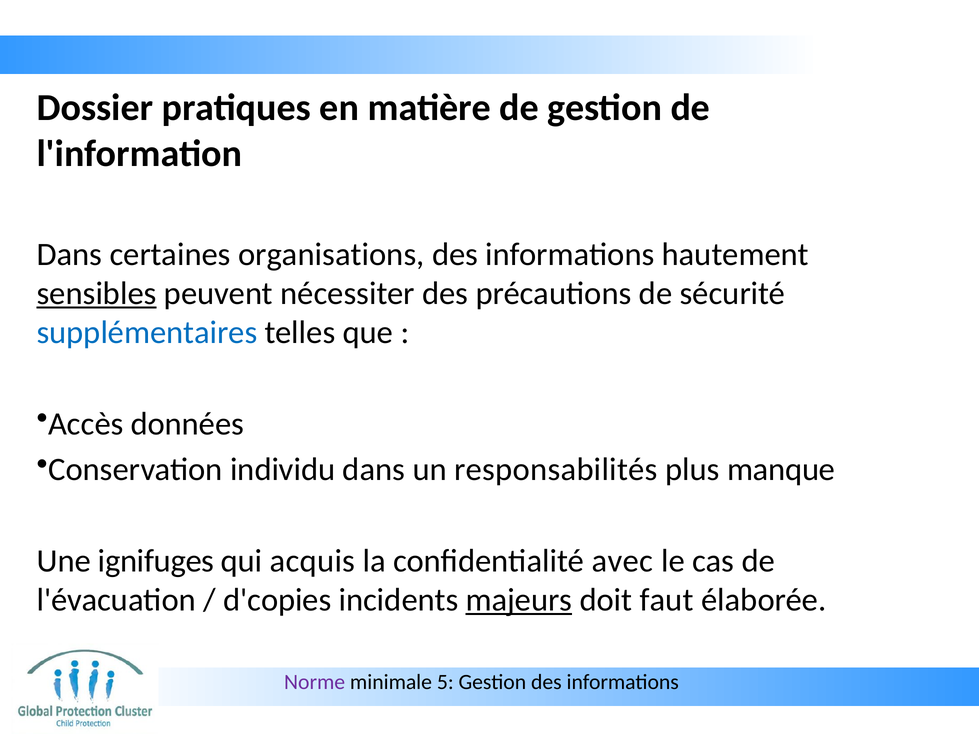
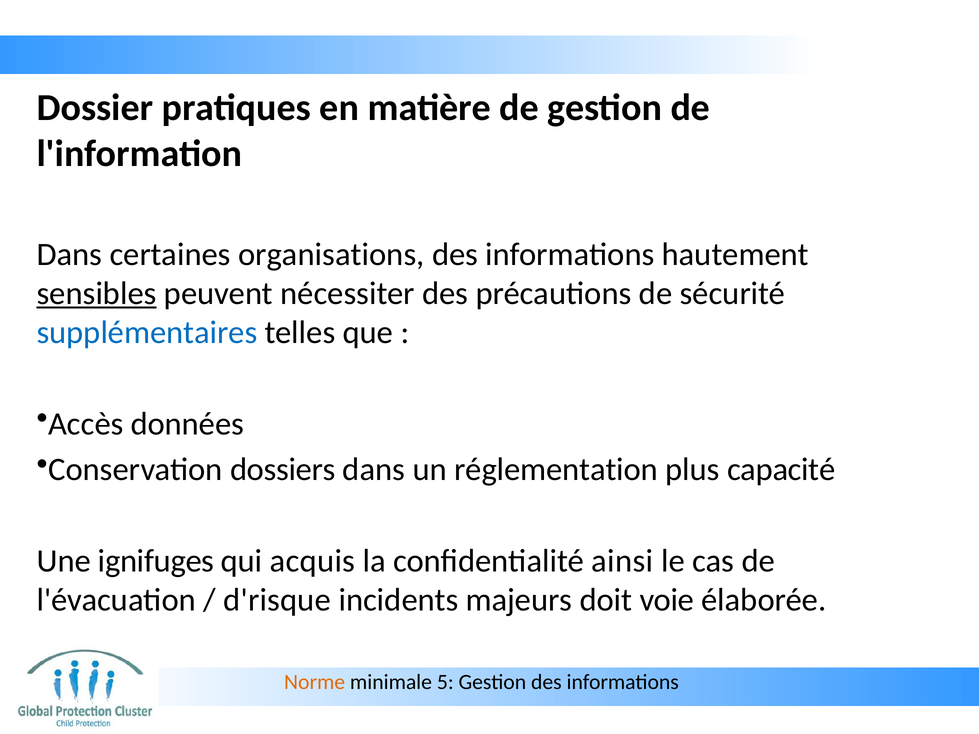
individu: individu -> dossiers (283, 470)
responsabilités: responsabilités -> réglementation (556, 470)
manque: manque -> capacité (781, 470)
avec: avec -> ainsi (622, 561)
d'copies: d'copies -> d'risque (277, 600)
majeurs underline: present -> none (519, 600)
faut: faut -> voie (667, 600)
Norme colour: purple -> orange (315, 682)
